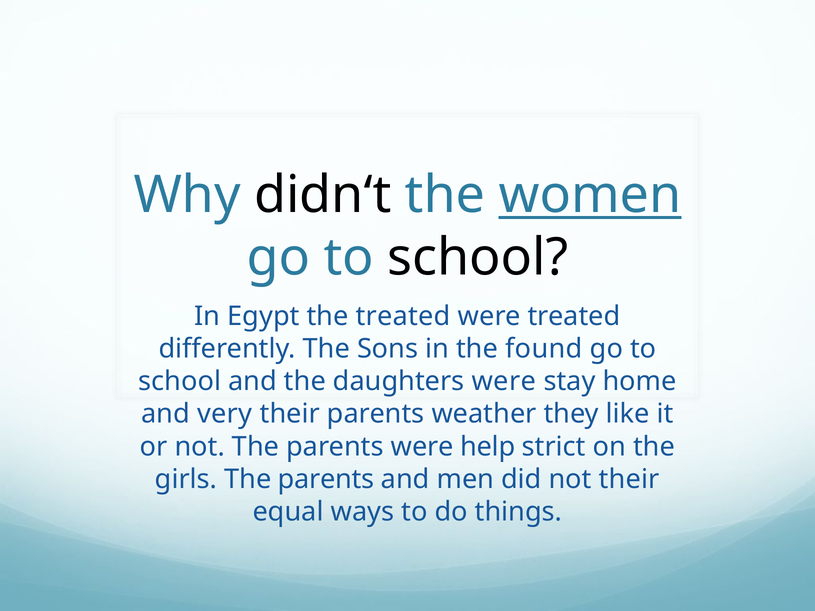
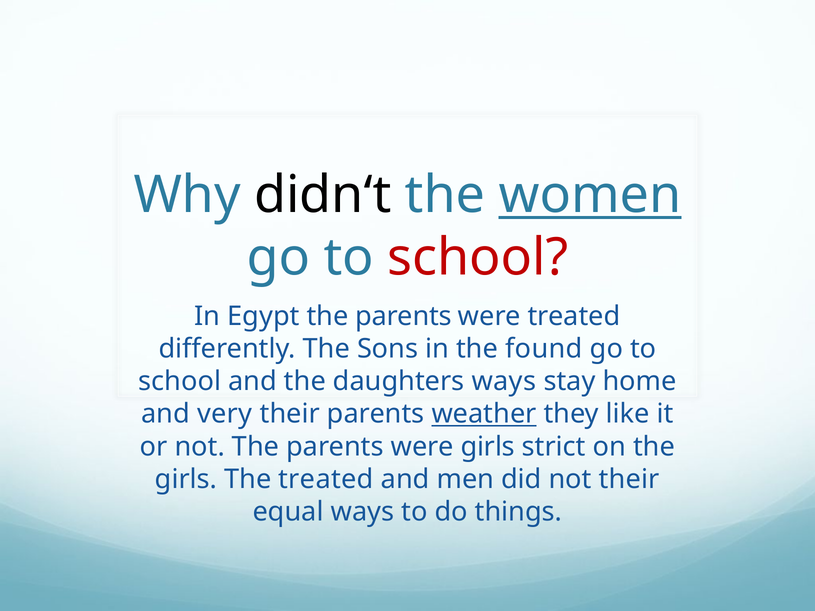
school colour: black -> red (478, 258)
Egypt the treated: treated -> parents (403, 316)
daughters were: were -> ways (504, 382)
weather underline: none -> present (484, 414)
were help: help -> girls (488, 447)
girls The parents: parents -> treated (326, 479)
